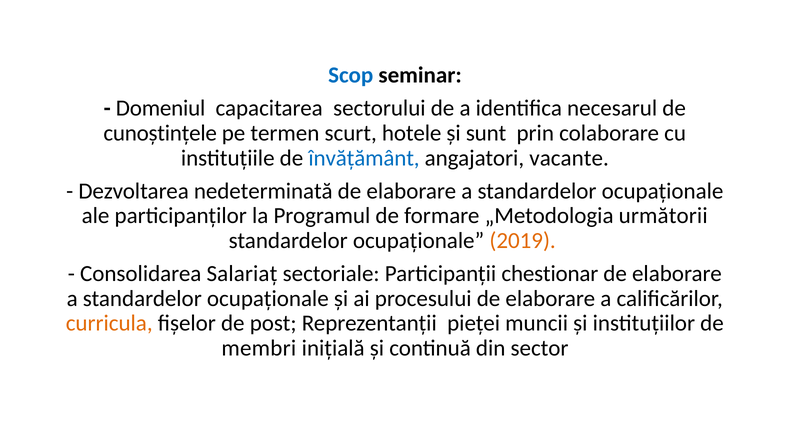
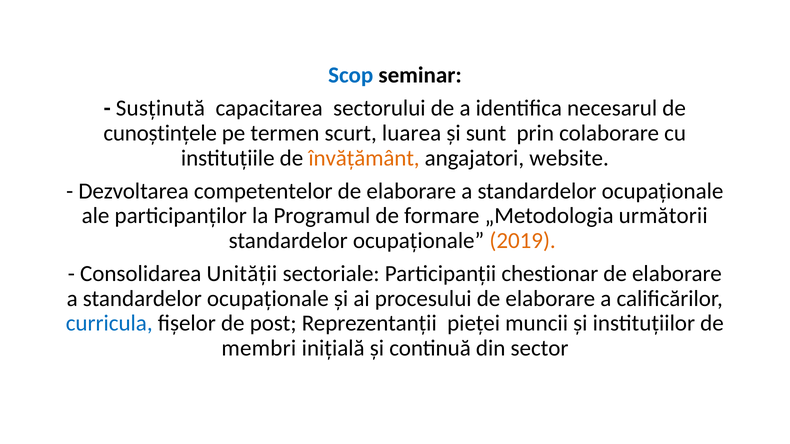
Domeniul: Domeniul -> Susținută (160, 108)
hotele: hotele -> luarea (412, 133)
învățământ colour: blue -> orange (364, 158)
vacante: vacante -> website (569, 158)
nedeterminată: nedeterminată -> competentelor (263, 191)
Salariaț: Salariaț -> Unității (242, 274)
curricula colour: orange -> blue (109, 324)
